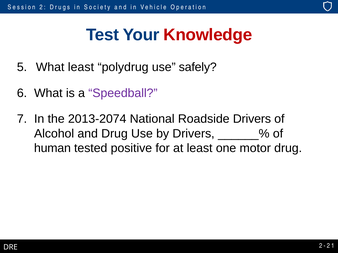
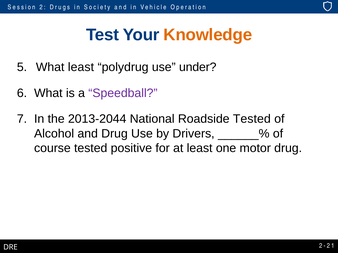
Knowledge colour: red -> orange (208, 35)
safely: safely -> under (198, 67)
2013-2074: 2013-2074 -> 2013-2044 (97, 119)
Roadside Drivers: Drivers -> Tested (252, 119)
human: human -> course (52, 148)
